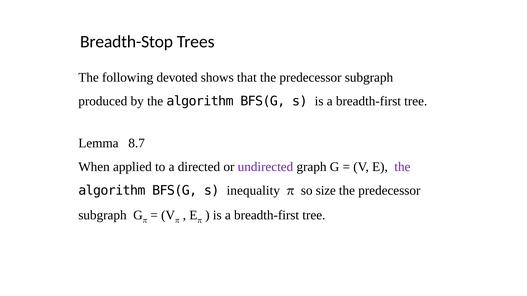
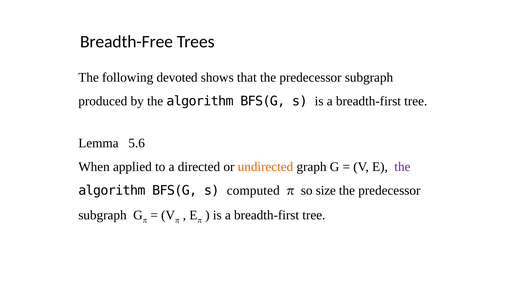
Breadth-Stop: Breadth-Stop -> Breadth-Free (127, 42)
8.7: 8.7 -> 5.6 (137, 143)
undirected colour: purple -> orange (265, 167)
inequality: inequality -> computed (253, 191)
